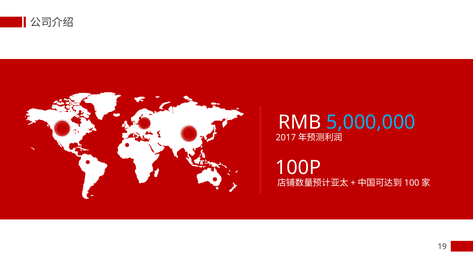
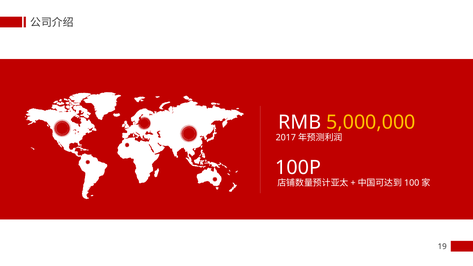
5,000,000 colour: light blue -> yellow (371, 122)
